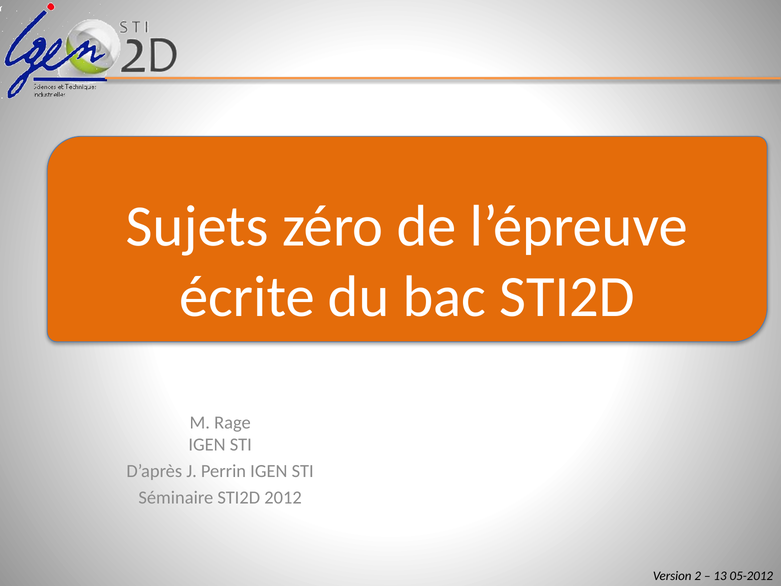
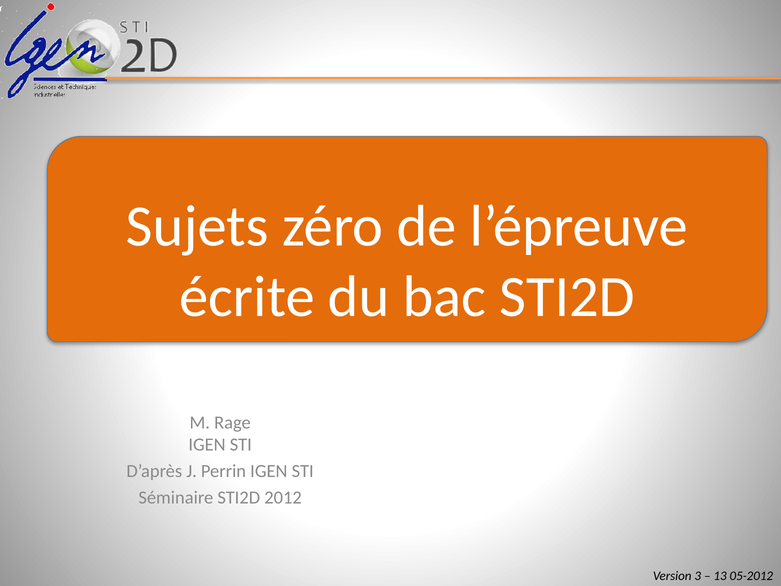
2: 2 -> 3 (698, 576)
